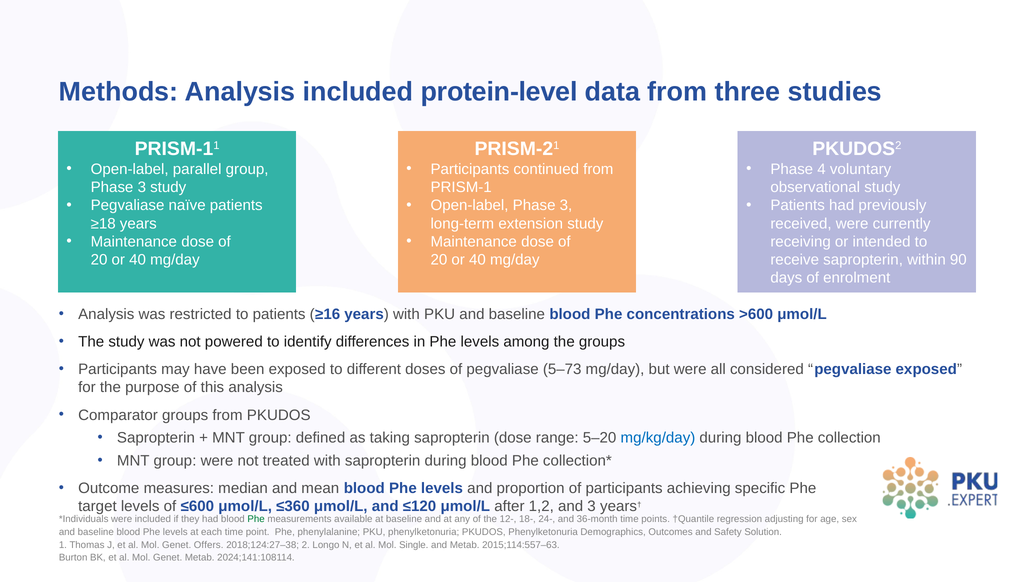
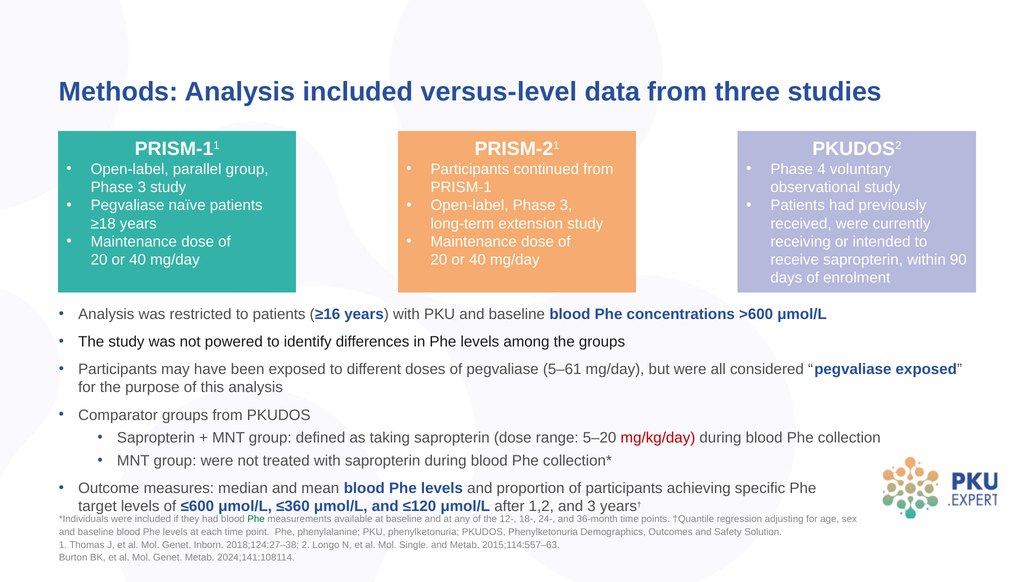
protein-level: protein-level -> versus-level (499, 92)
5–73: 5–73 -> 5–61 (562, 369)
mg/kg/day colour: blue -> red (658, 438)
Offers: Offers -> Inborn (209, 545)
